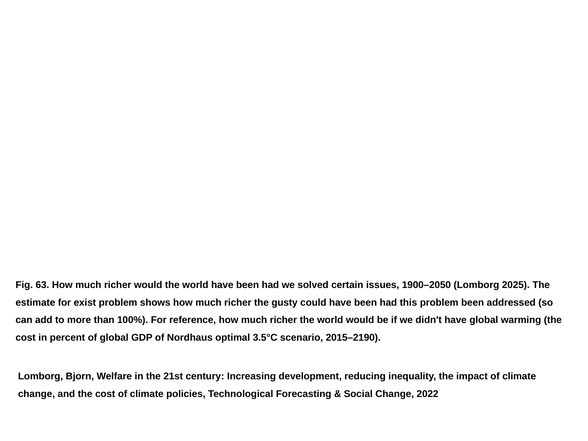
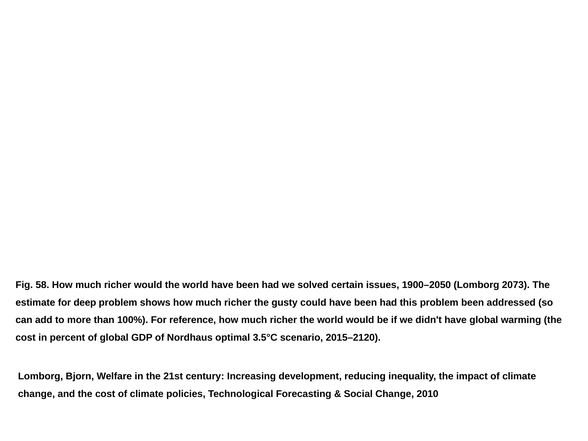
63: 63 -> 58 (42, 285)
2025: 2025 -> 2073 (516, 285)
exist: exist -> deep (85, 302)
2015–2190: 2015–2190 -> 2015–2120 (353, 338)
2022: 2022 -> 2010 (428, 394)
